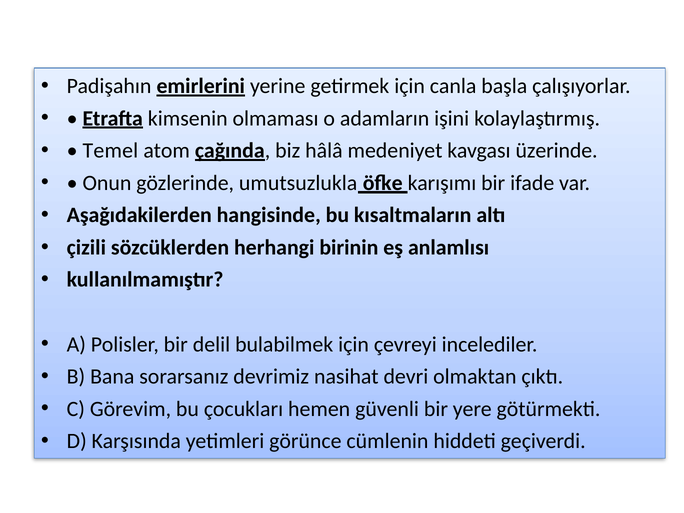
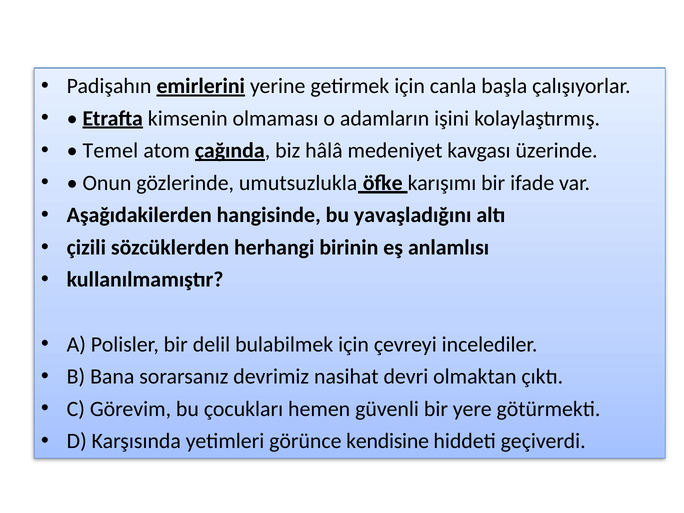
kısaltmaların: kısaltmaların -> yavaşladığını (413, 215)
cümlenin: cümlenin -> kendisine (388, 441)
